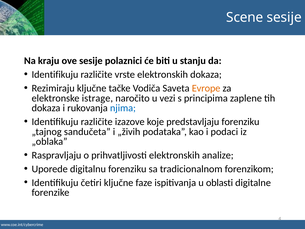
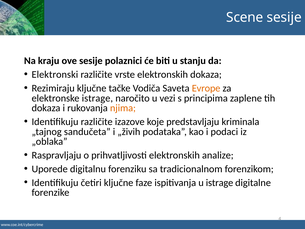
Identifikuju: Identifikuju -> Elektronski (55, 74)
njima colour: blue -> orange (123, 108)
predstavljaju forenziku: forenziku -> kriminala (240, 122)
u oblasti: oblasti -> istrage (220, 182)
